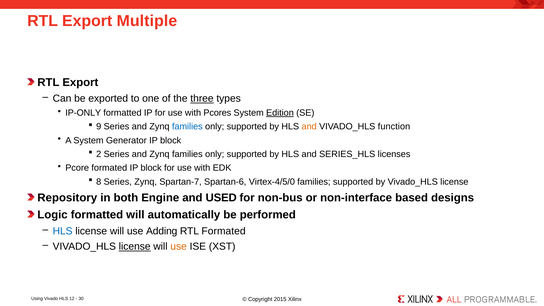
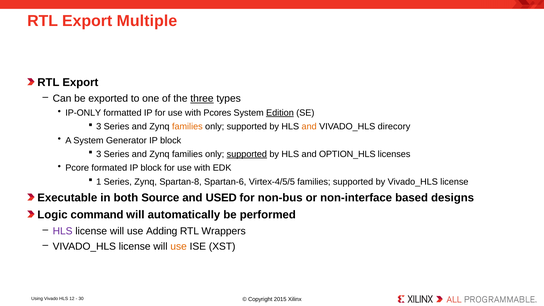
9: 9 -> 3 (99, 127)
families colour: blue -> orange (187, 127)
function: function -> direcory (394, 127)
2: 2 -> 3 (99, 154)
supported underline: none -> present (247, 154)
SERIES_HLS: SERIES_HLS -> OPTION_HLS (347, 154)
8: 8 -> 1 (99, 182)
Spartan-7: Spartan-7 -> Spartan-8 (181, 182)
Virtex-4/5/0: Virtex-4/5/0 -> Virtex-4/5/5 (272, 182)
Repository: Repository -> Executable (67, 198)
Engine: Engine -> Source (160, 198)
Logic formatted: formatted -> command (97, 215)
HLS colour: blue -> purple (63, 231)
RTL Formated: Formated -> Wrappers (224, 231)
license underline: present -> none (135, 247)
